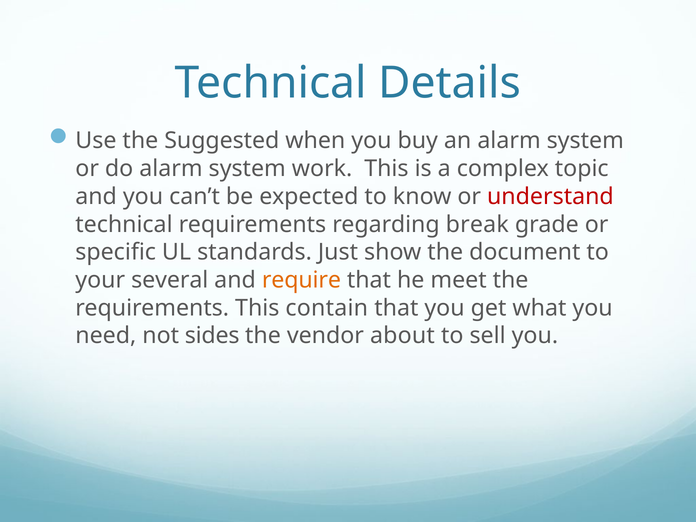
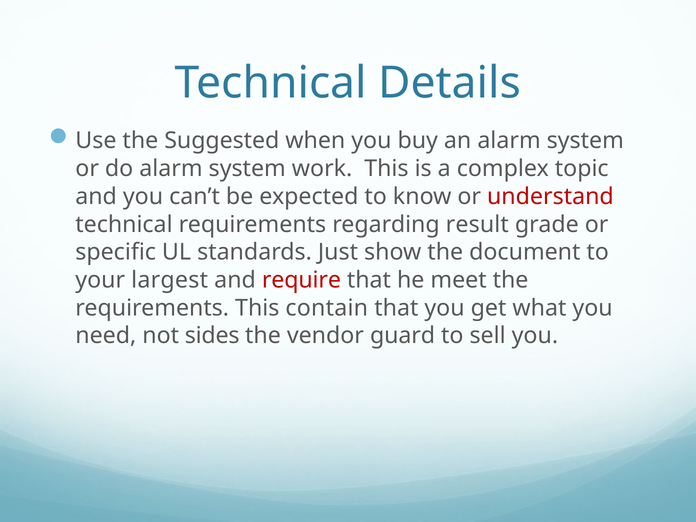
break: break -> result (477, 224)
several: several -> largest (170, 280)
require colour: orange -> red (301, 280)
about: about -> guard (403, 336)
